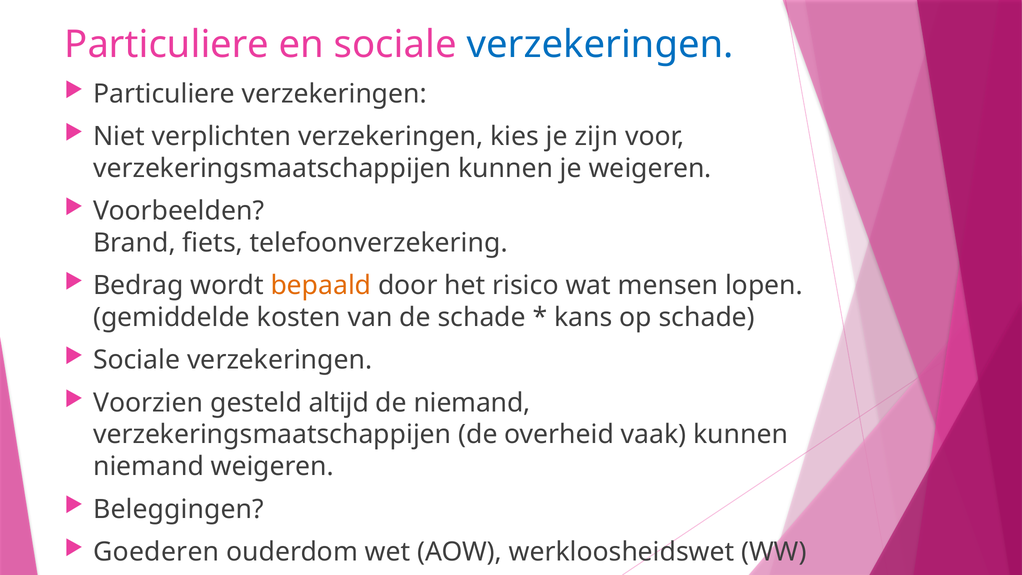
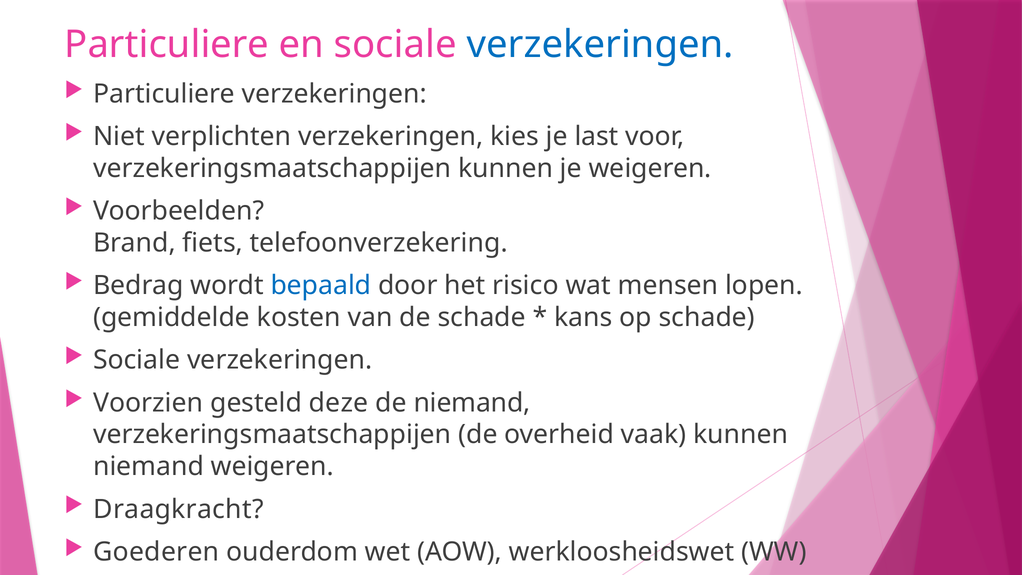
zijn: zijn -> last (597, 137)
bepaald colour: orange -> blue (321, 286)
altijd: altijd -> deze (339, 403)
Beleggingen: Beleggingen -> Draagkracht (179, 509)
